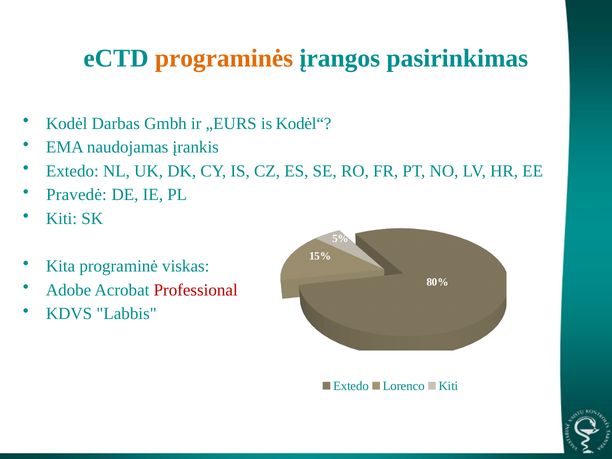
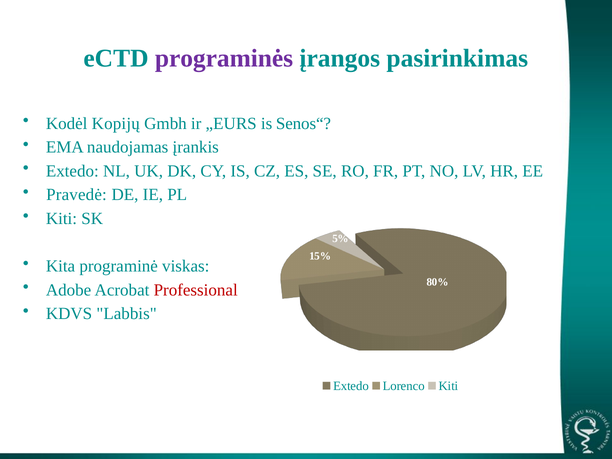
programinės colour: orange -> purple (224, 58)
Darbas: Darbas -> Kopijų (116, 123)
Kodėl“: Kodėl“ -> Senos“ (303, 123)
